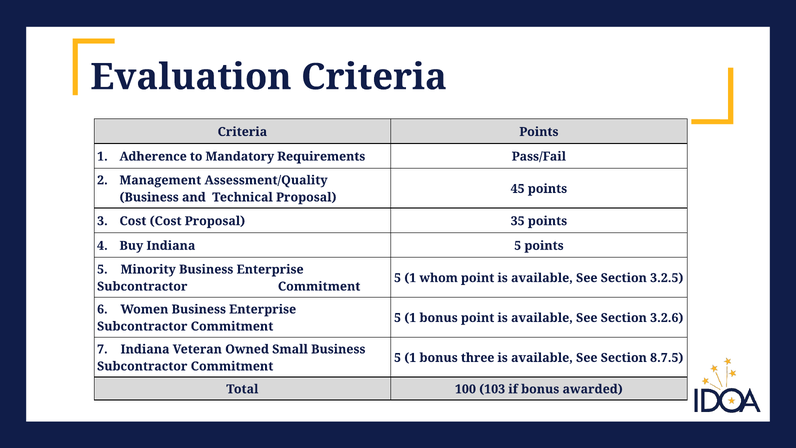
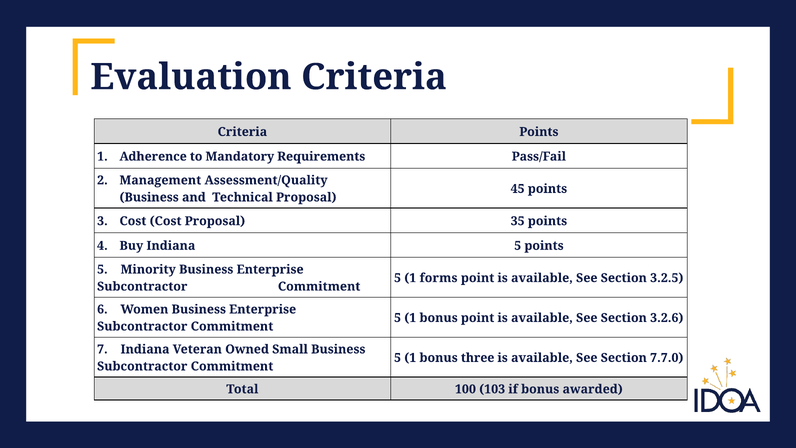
whom: whom -> forms (439, 278)
8.7.5: 8.7.5 -> 7.7.0 (667, 358)
